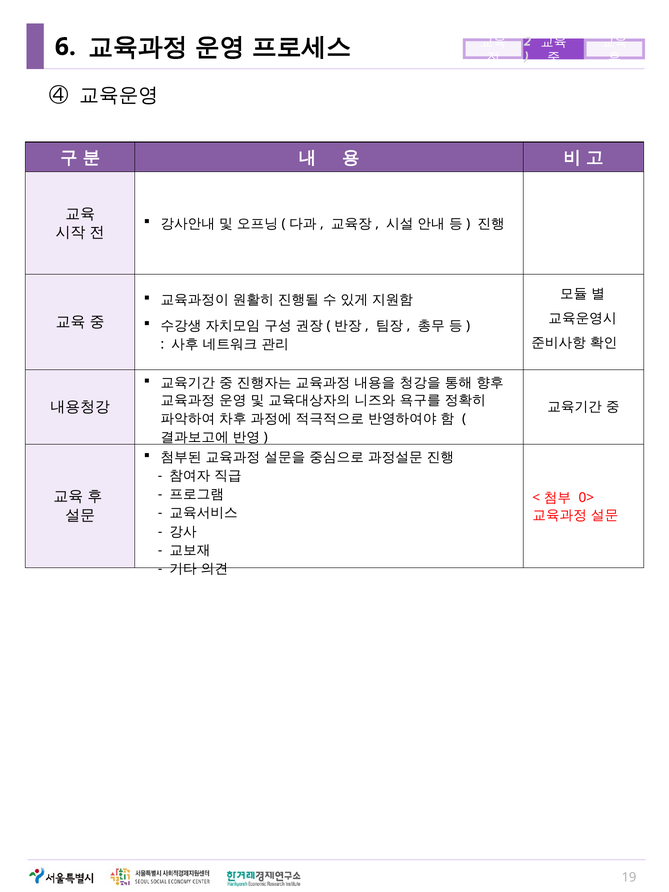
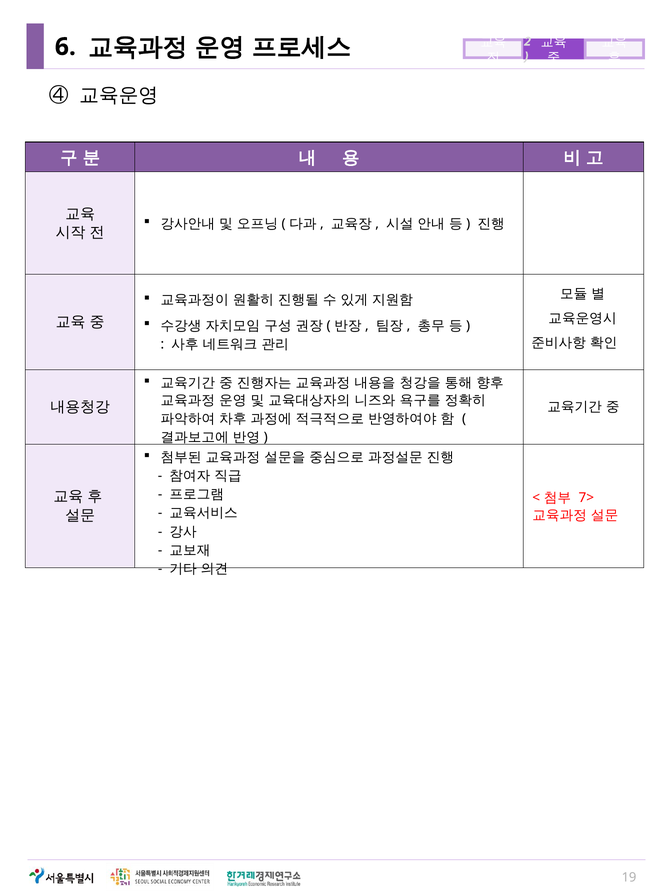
0>: 0> -> 7> (586, 498)
